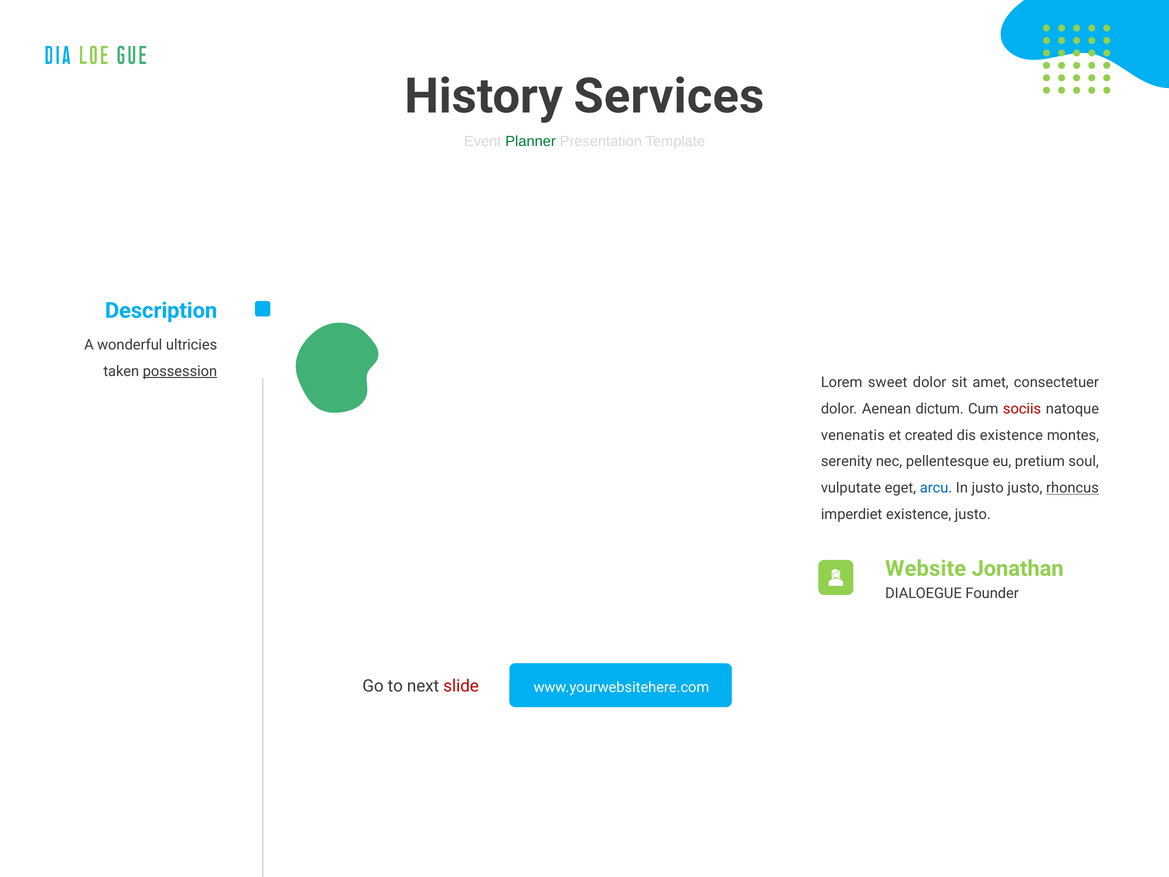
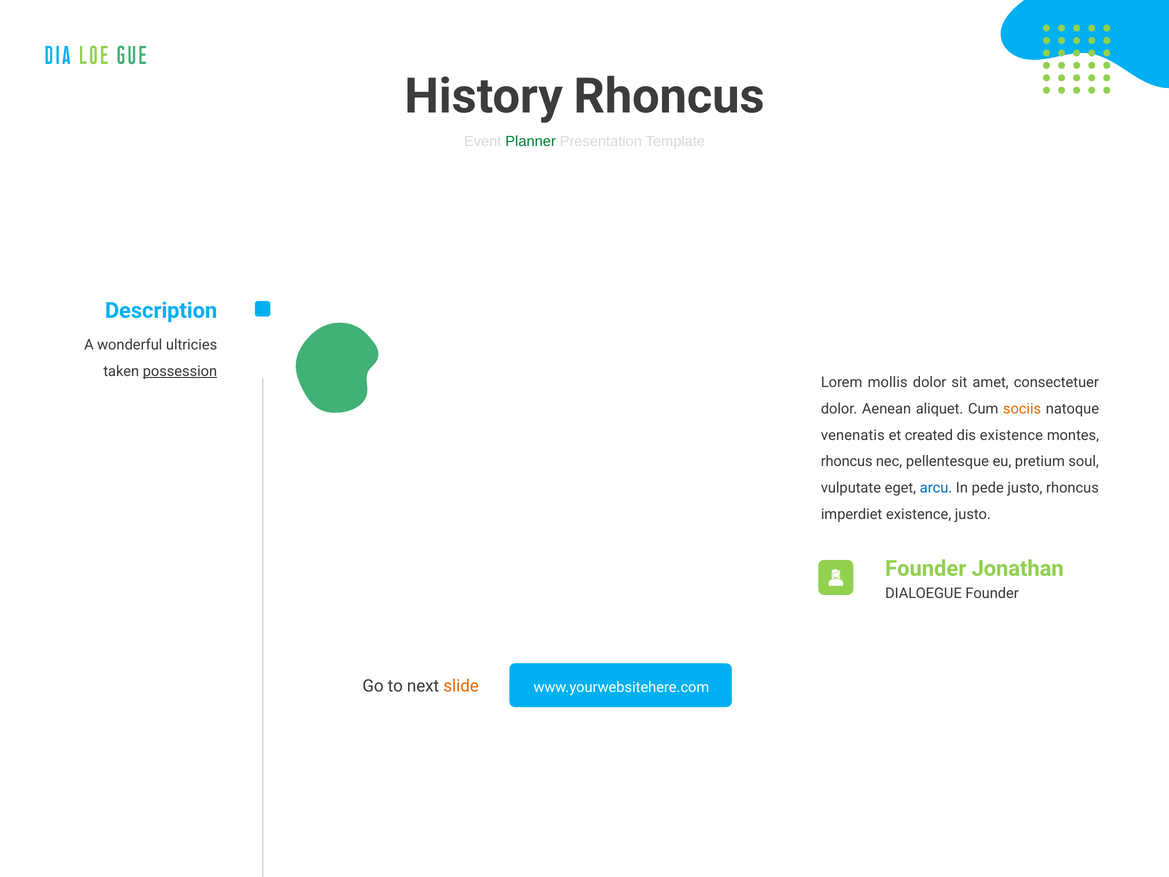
History Services: Services -> Rhoncus (669, 96)
sweet: sweet -> mollis (888, 382)
dictum: dictum -> aliquet (940, 409)
sociis colour: red -> orange (1022, 409)
serenity: serenity -> rhoncus (847, 461)
In justo: justo -> pede (988, 488)
rhoncus underline: present -> none (1072, 488)
Website: Website -> Founder (926, 568)
slide colour: red -> orange (461, 686)
